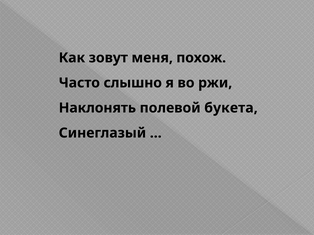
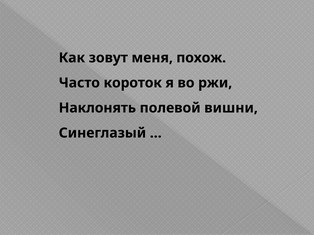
слышно: слышно -> короток (133, 83)
букета: букета -> вишни (231, 108)
